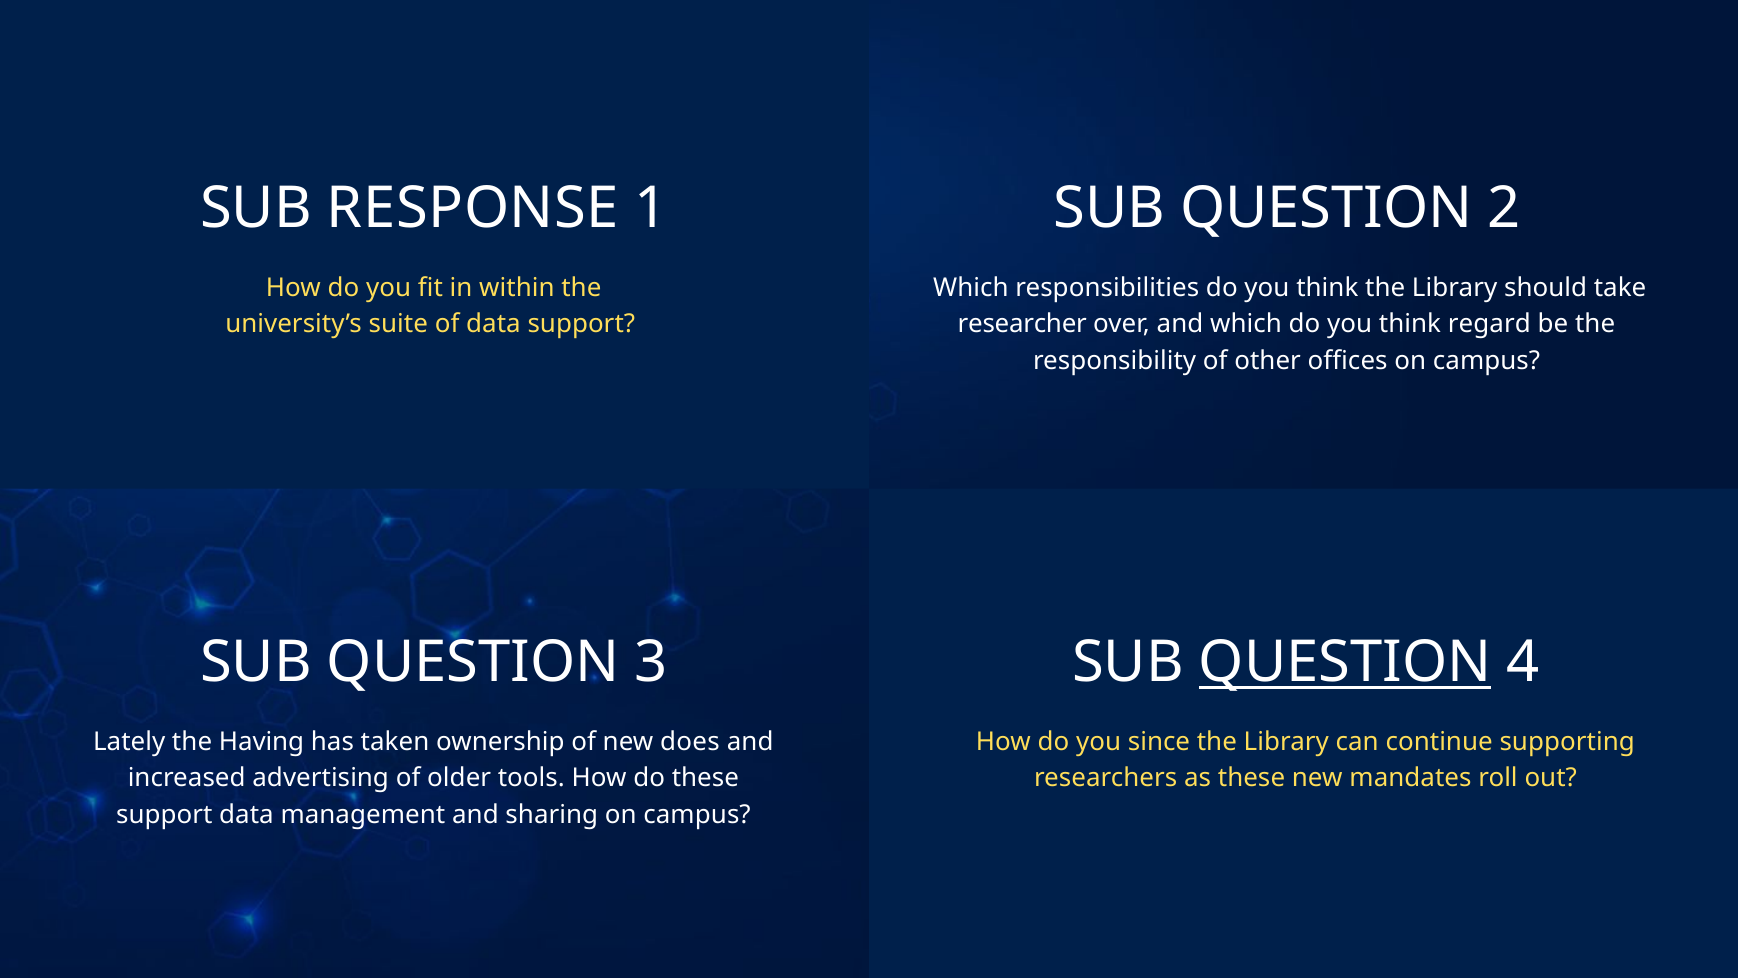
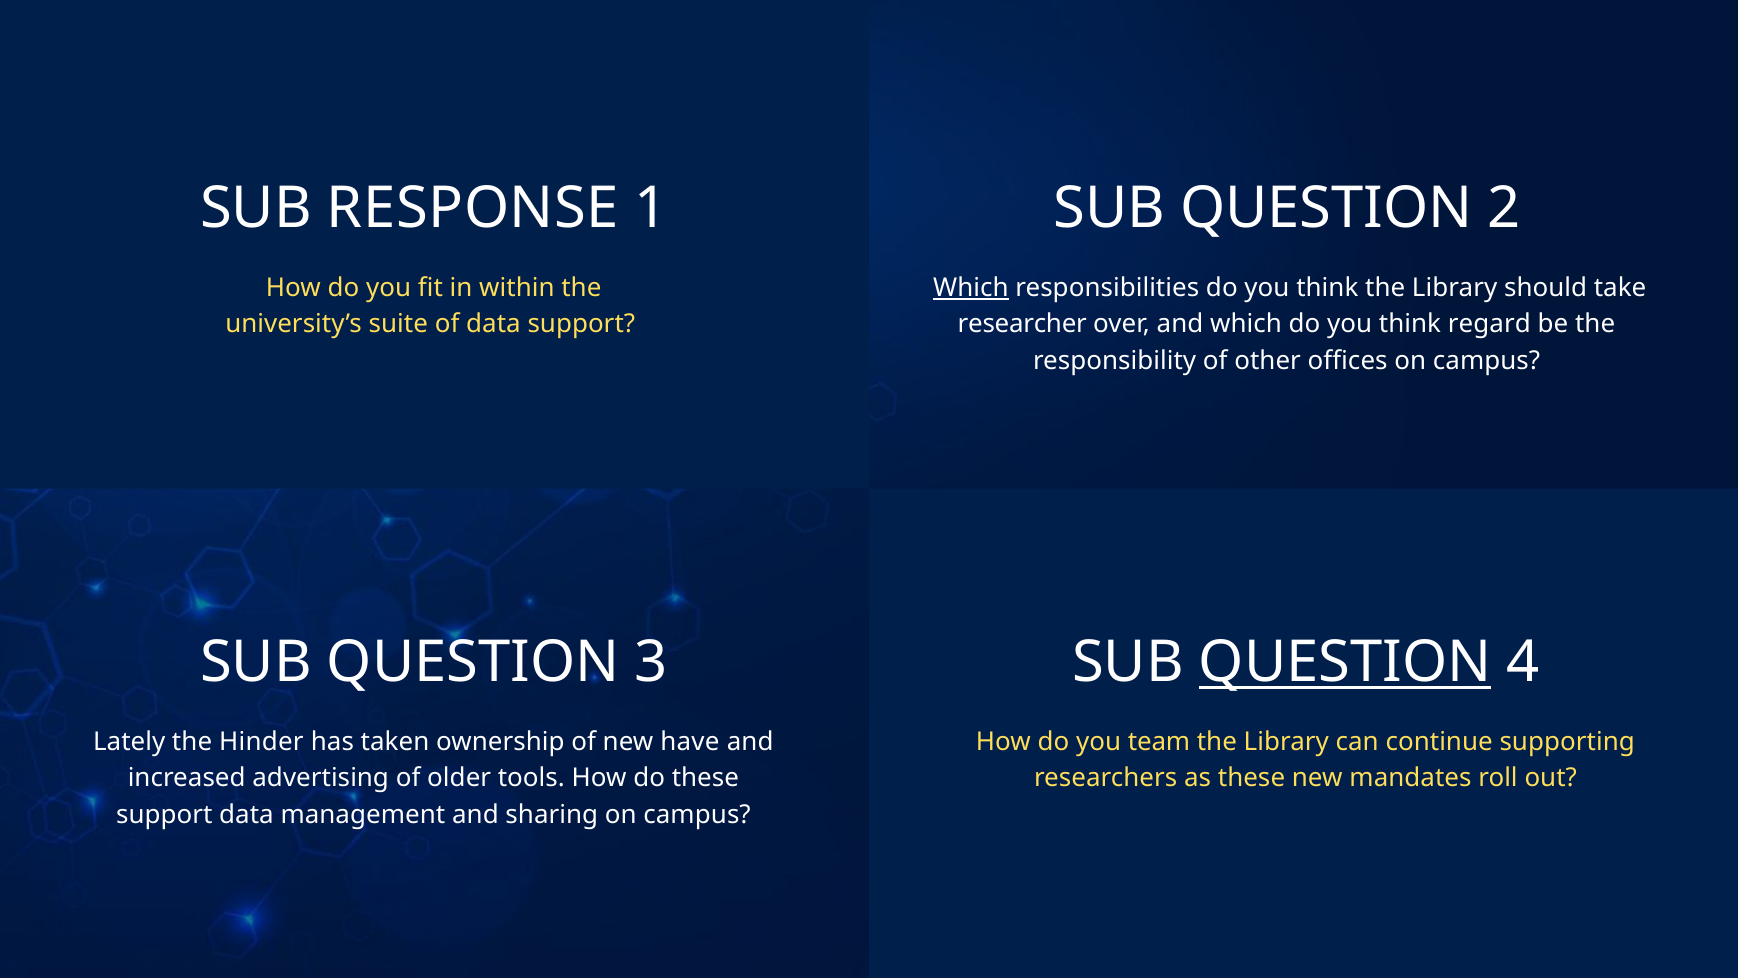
Which underline: none -> present (971, 288)
Having: Having -> Hinder (261, 741)
does: does -> have (690, 741)
since: since -> team (1159, 741)
